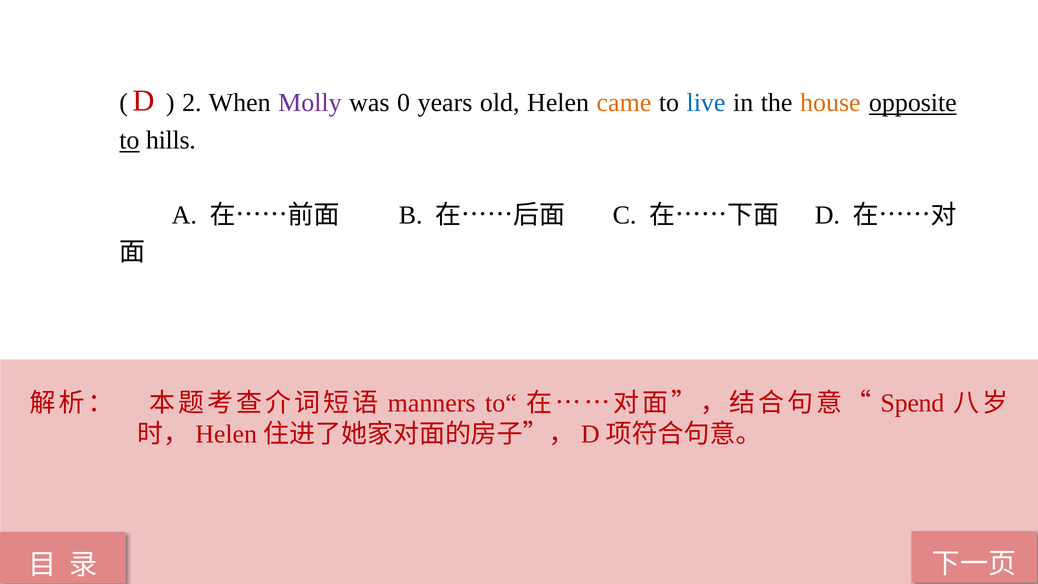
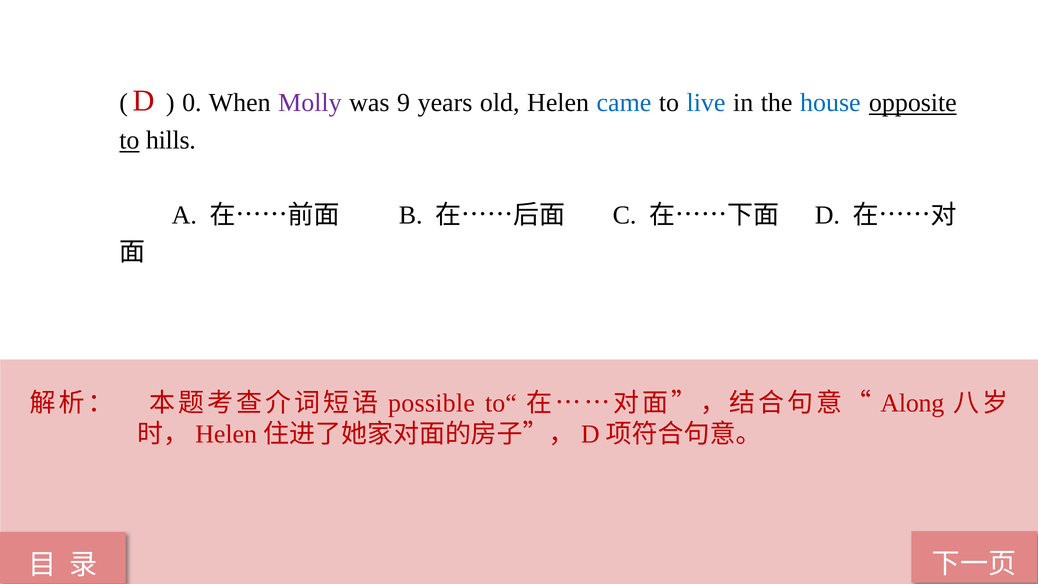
2: 2 -> 0 (192, 103)
0: 0 -> 9 (404, 103)
came colour: orange -> blue (624, 103)
house colour: orange -> blue (830, 103)
manners: manners -> possible (432, 403)
Spend: Spend -> Along (912, 403)
